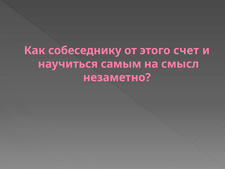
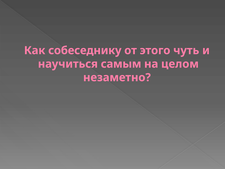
счет: счет -> чуть (186, 50)
смысл: смысл -> целом (180, 64)
